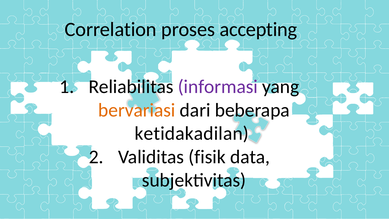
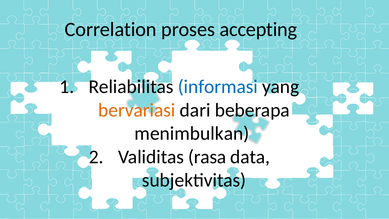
informasi colour: purple -> blue (218, 87)
ketidakadilan: ketidakadilan -> menimbulkan (192, 133)
fisik: fisik -> rasa (207, 157)
